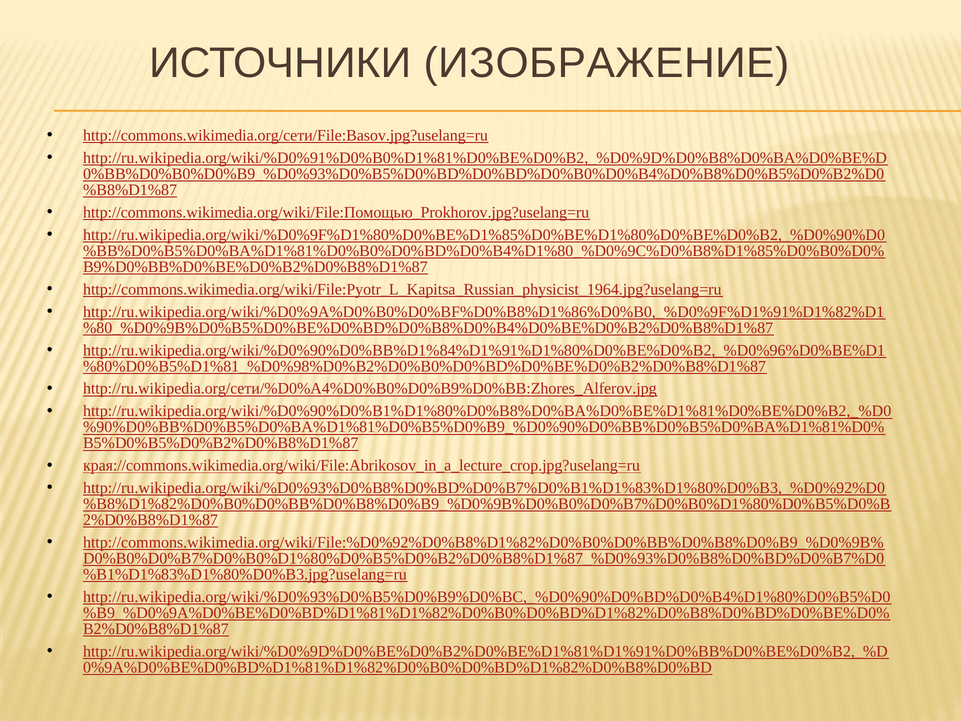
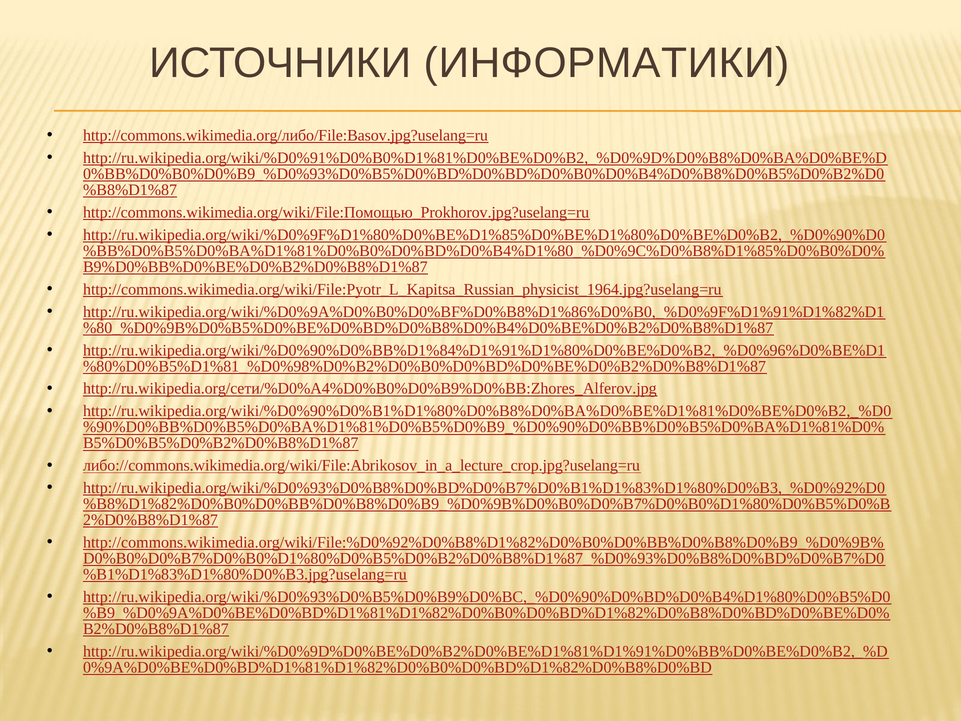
ИЗОБРАЖЕНИЕ: ИЗОБРАЖЕНИЕ -> ИНФОРМАТИКИ (607, 63)
http://commons.wikimedia.org/сети/File:Basov.jpg?uselang=ru: http://commons.wikimedia.org/сети/File:Basov.jpg?uselang=ru -> http://commons.wikimedia.org/либо/File:Basov.jpg?uselang=ru (285, 136)
края://commons.wikimedia.org/wiki/File:Abrikosov_in_a_lecture_crop.jpg?uselang=ru: края://commons.wikimedia.org/wiki/File:Abrikosov_in_a_lecture_crop.jpg?uselang=ru -> либо://commons.wikimedia.org/wiki/File:Abrikosov_in_a_lecture_crop.jpg?uselang=ru (361, 465)
